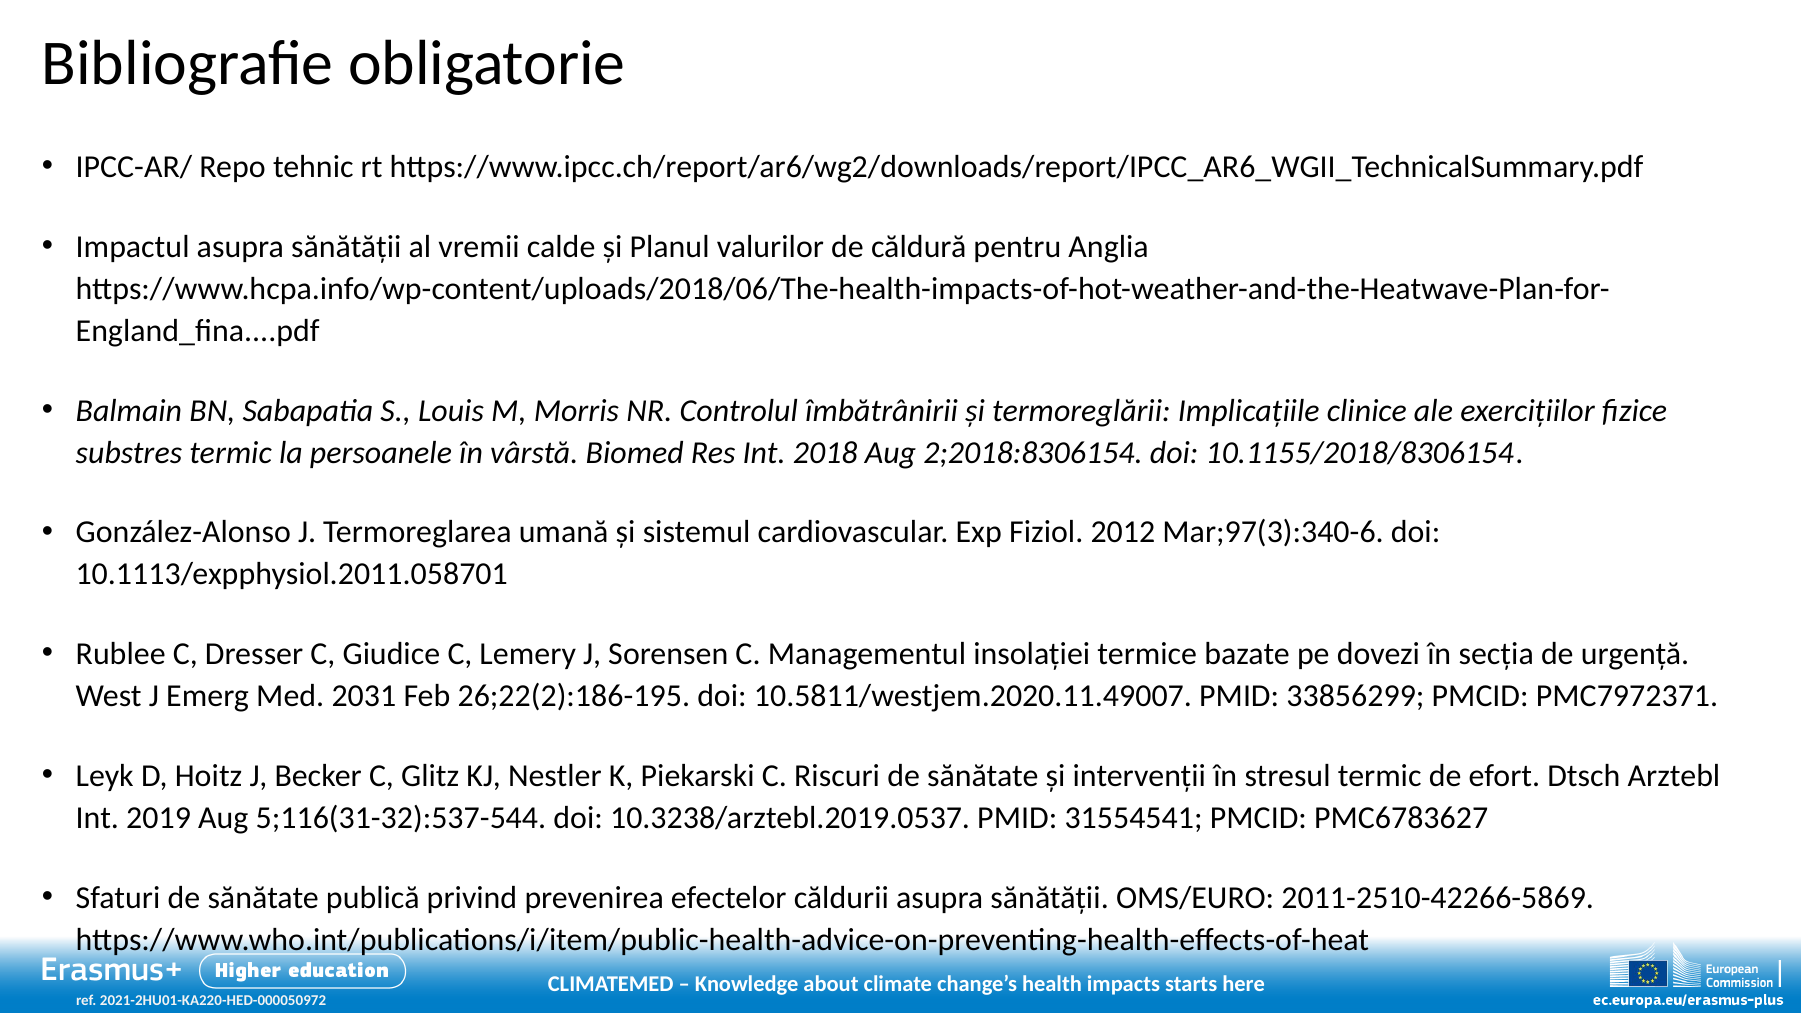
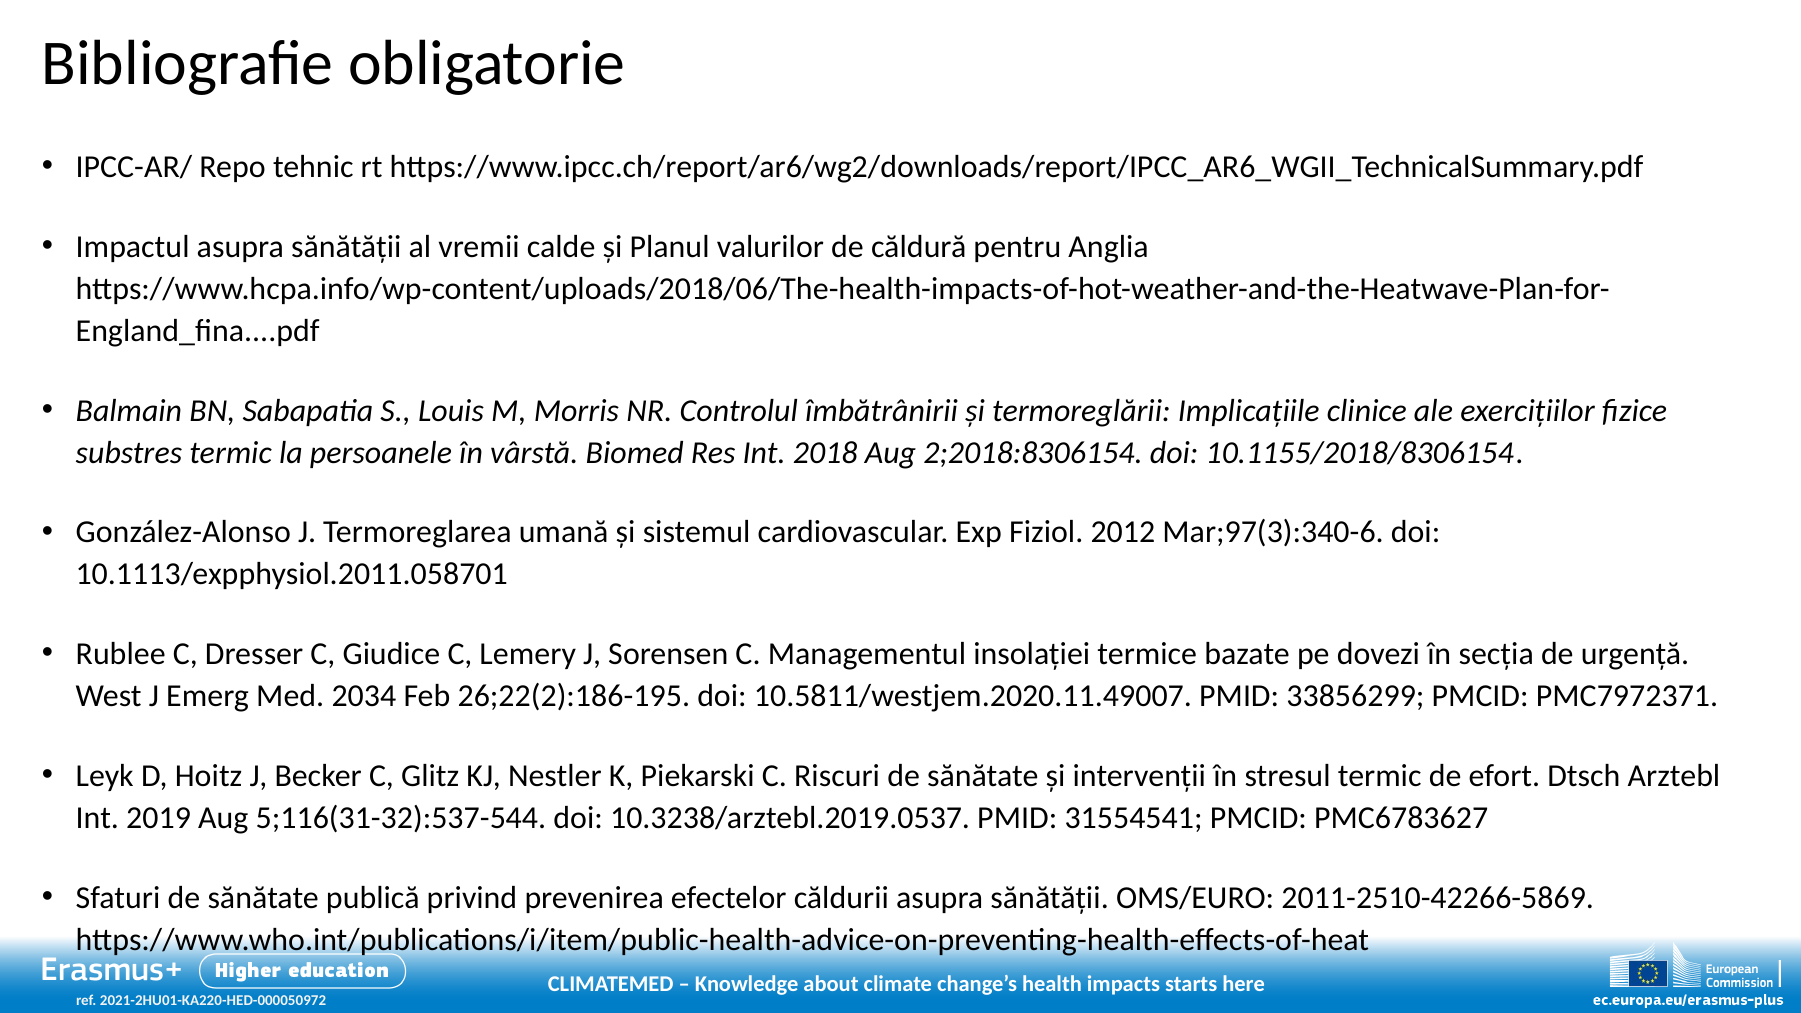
2031: 2031 -> 2034 (364, 696)
